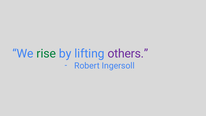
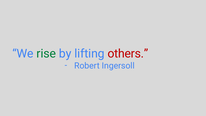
others colour: purple -> red (128, 54)
